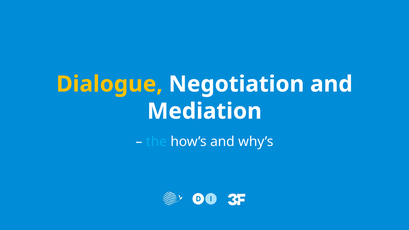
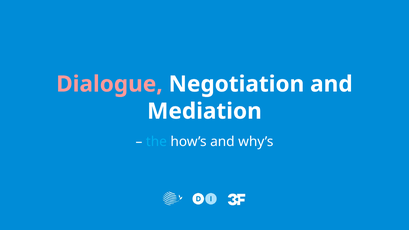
Dialogue colour: yellow -> pink (109, 84)
